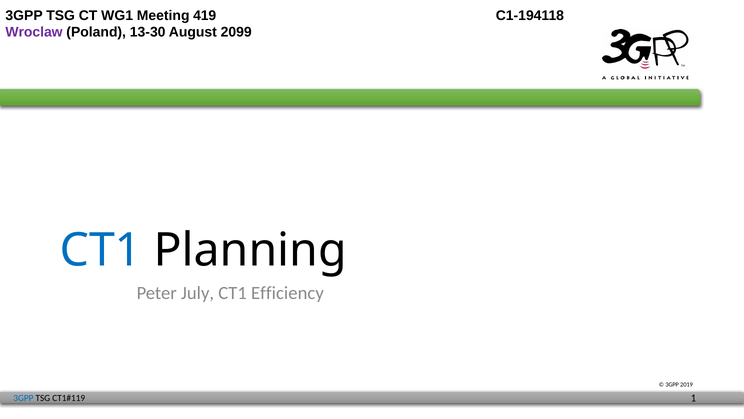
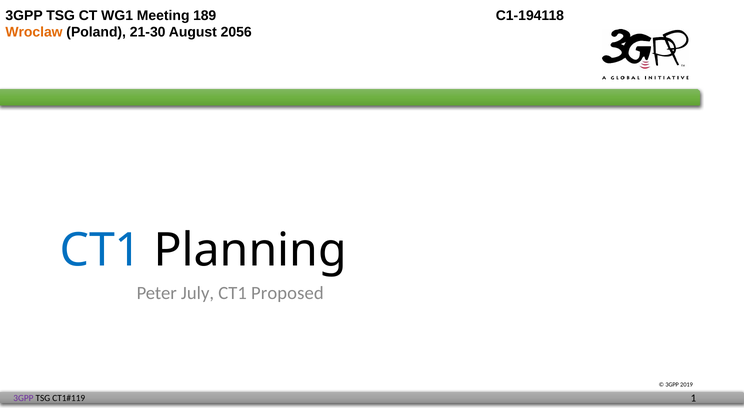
419: 419 -> 189 (205, 15)
Wroclaw colour: purple -> orange (34, 32)
13-30: 13-30 -> 21-30 (148, 32)
2099: 2099 -> 2056 (236, 32)
Efficiency: Efficiency -> Proposed (287, 293)
3GPP colour: blue -> purple (23, 398)
